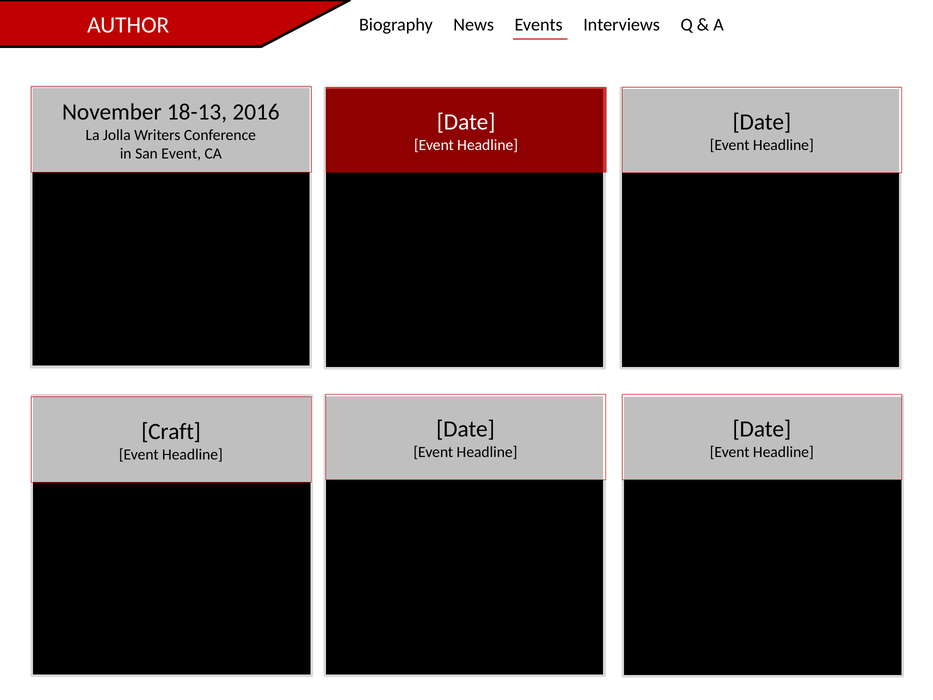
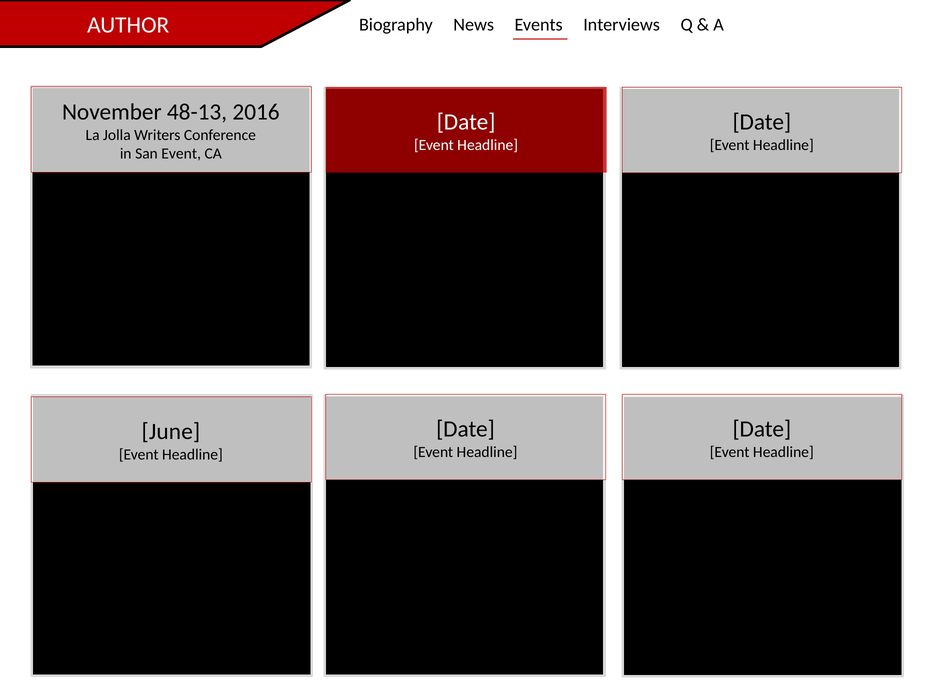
18-13: 18-13 -> 48-13 (197, 112)
Craft: Craft -> June (171, 432)
